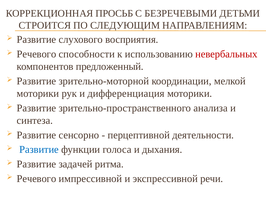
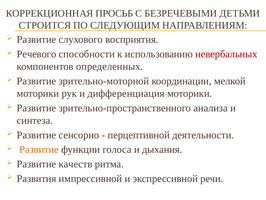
предложенный: предложенный -> определенных (110, 66)
Развитие colour: blue -> orange (39, 149)
задачей: задачей -> качеств (76, 164)
Речевого: Речевого -> Развития (36, 178)
